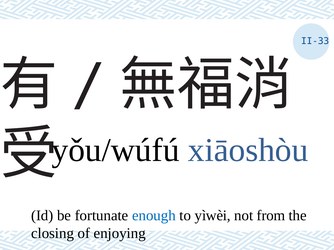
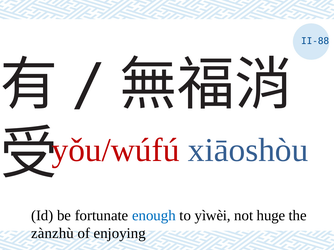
II-33: II-33 -> II-88 (315, 41)
yǒu/wúfú colour: black -> red (116, 150)
from: from -> huge (271, 216)
closing: closing -> zànzhù (52, 234)
